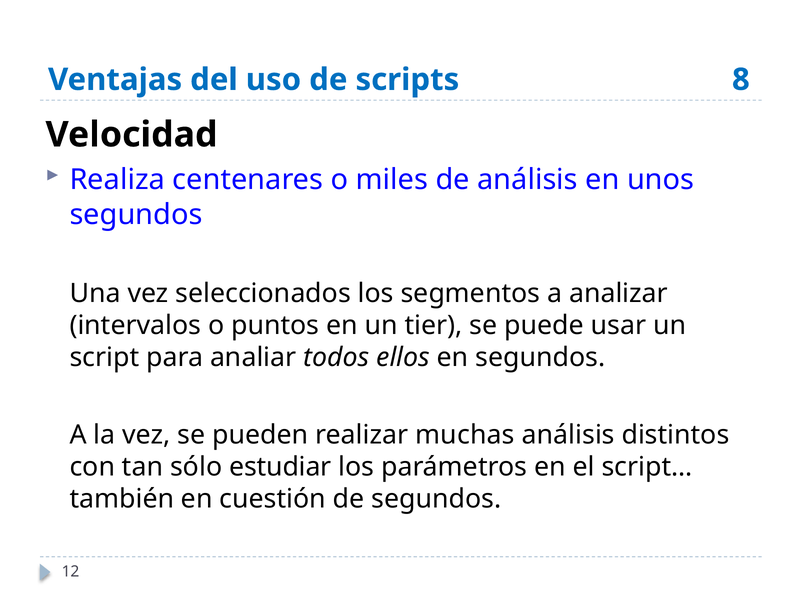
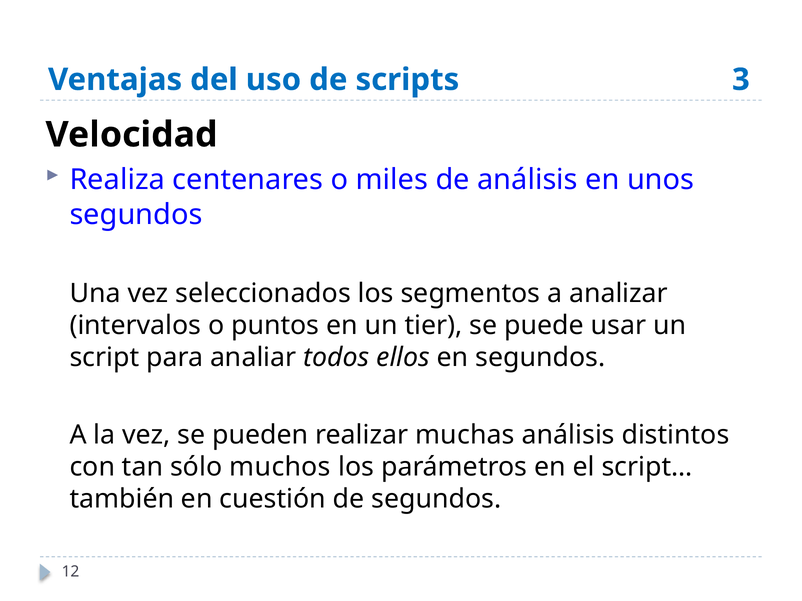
8: 8 -> 3 (741, 80)
estudiar: estudiar -> muchos (280, 467)
